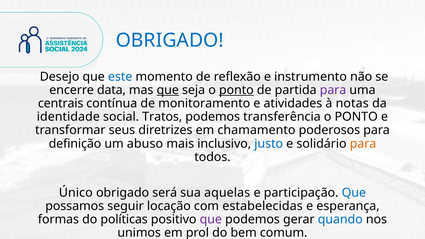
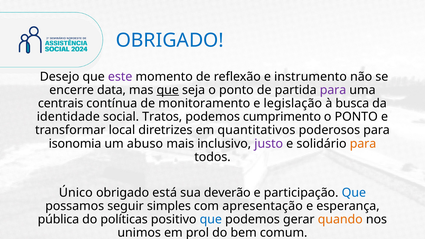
este colour: blue -> purple (120, 77)
ponto underline: present -> none (236, 90)
atividades: atividades -> legislação (293, 103)
notas: notas -> busca (352, 103)
transferência: transferência -> cumprimento (282, 117)
seus: seus -> local (122, 130)
chamamento: chamamento -> quantitativos (256, 130)
definição: definição -> isonomia (75, 144)
justo colour: blue -> purple (269, 144)
será: será -> está (165, 193)
aquelas: aquelas -> deverão (227, 193)
locação: locação -> simples (169, 206)
estabelecidas: estabelecidas -> apresentação (263, 206)
formas: formas -> pública (58, 219)
que colour: purple -> blue (211, 219)
quando colour: blue -> orange (340, 219)
